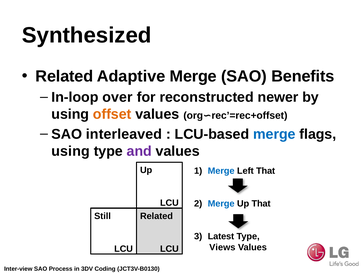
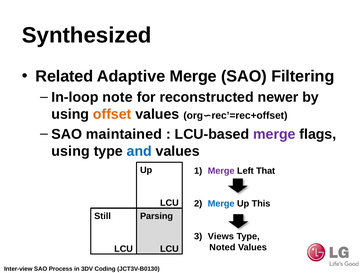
Benefits: Benefits -> Filtering (303, 76)
over: over -> note (118, 97)
interleaved: interleaved -> maintained (124, 134)
merge colour: blue -> purple (274, 134)
and colour: purple -> blue (139, 151)
Merge colour: blue -> purple (221, 171)
Up That: That -> This (261, 204)
Related: Related -> Parsing (157, 216)
Latest: Latest -> Views (221, 236)
Views: Views -> Noted (222, 247)
